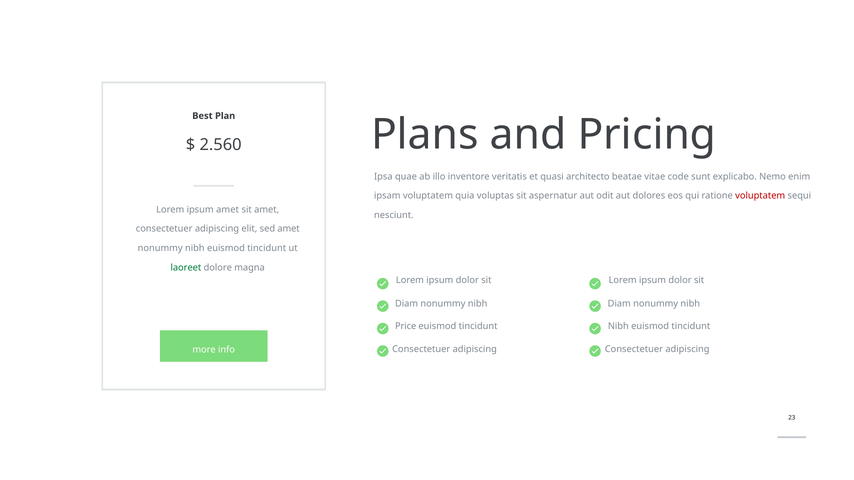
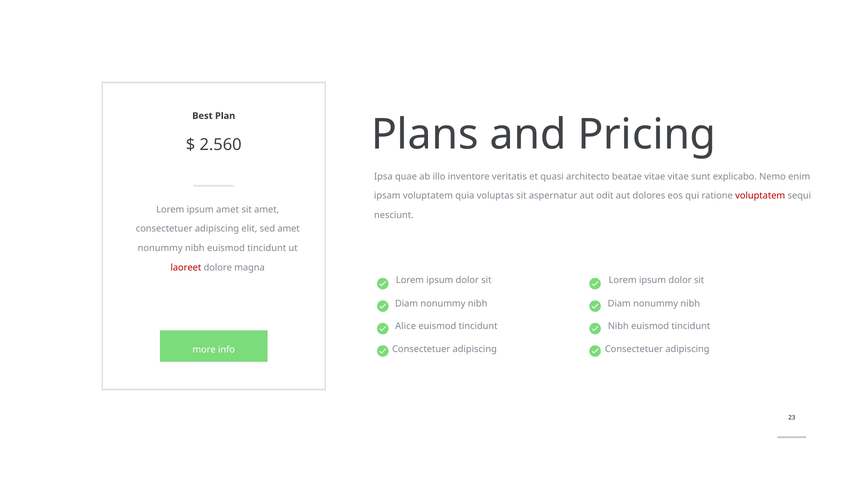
vitae code: code -> vitae (678, 177)
laoreet colour: green -> red (186, 268)
Price: Price -> Alice (406, 327)
